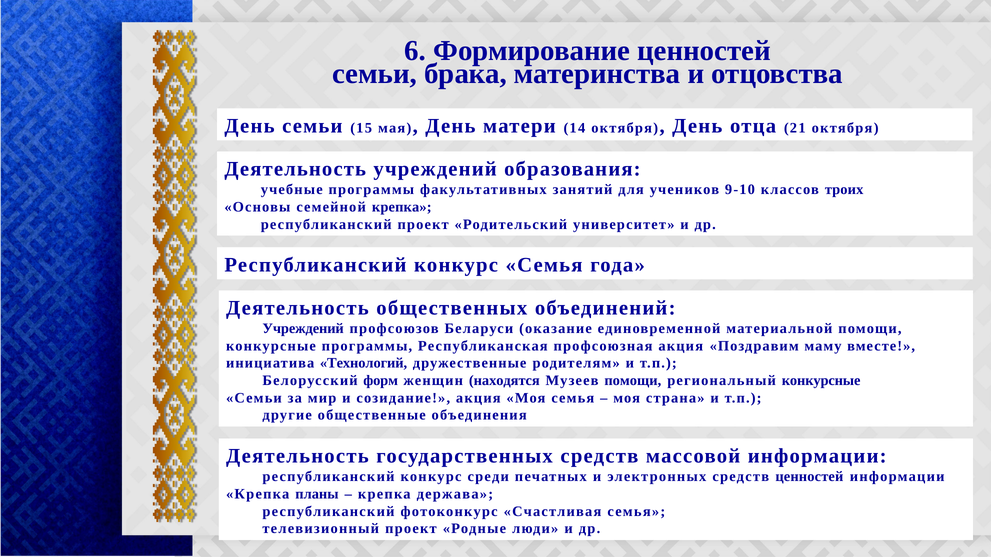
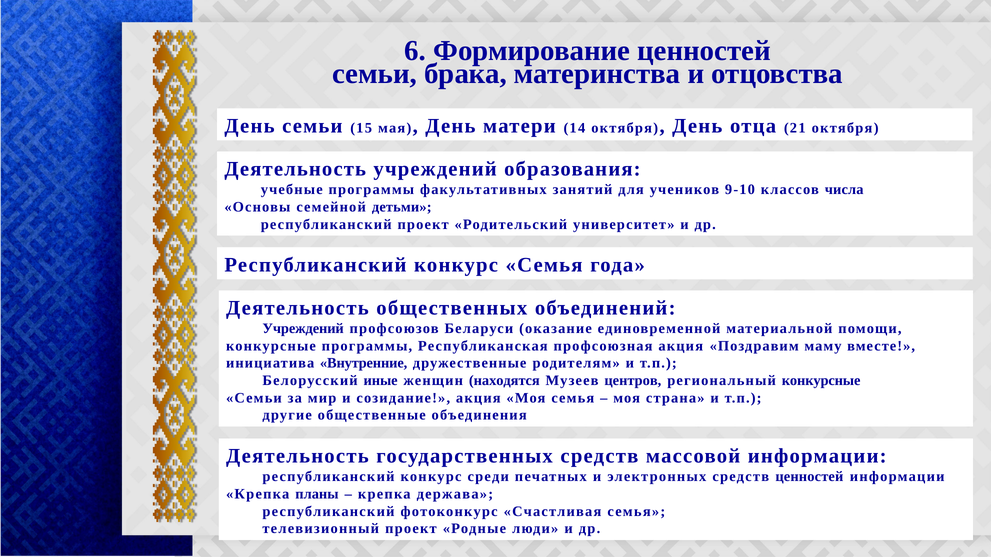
троих: троих -> числа (844, 190)
семейной крепка: крепка -> детьми (402, 207)
Технологий: Технологий -> Внутренние (364, 363)
форм: форм -> иные (381, 381)
Музеев помощи: помощи -> центров (633, 381)
